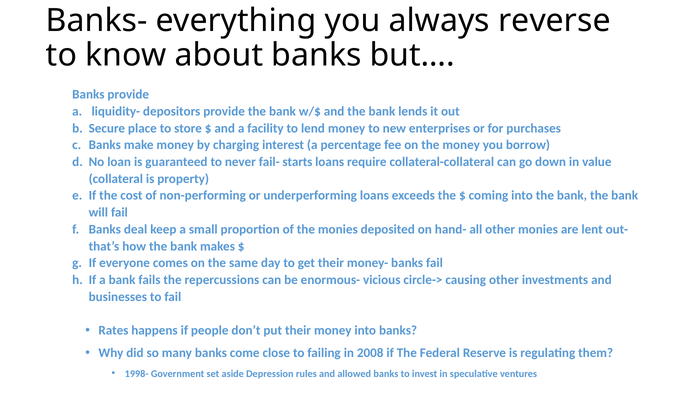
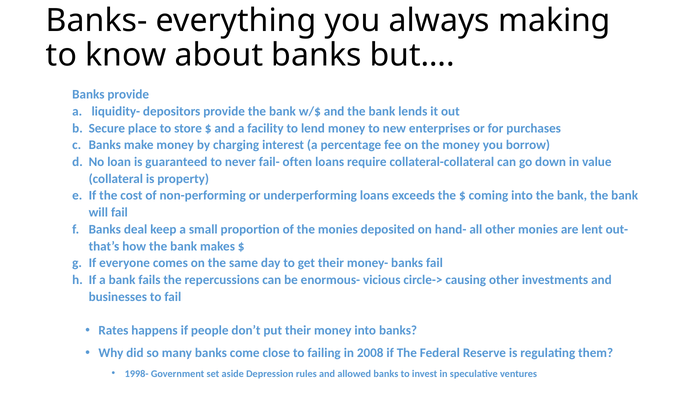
reverse: reverse -> making (554, 21)
starts: starts -> often (297, 162)
